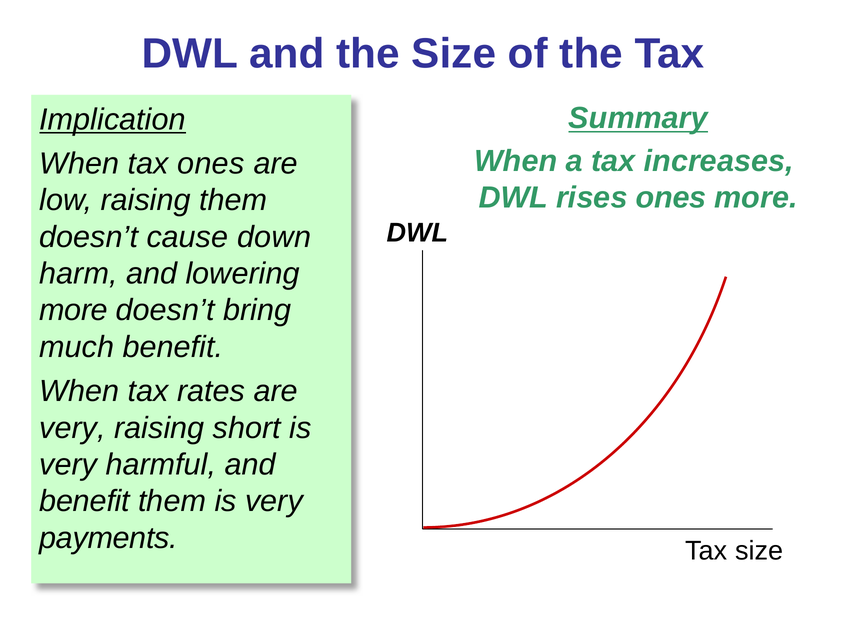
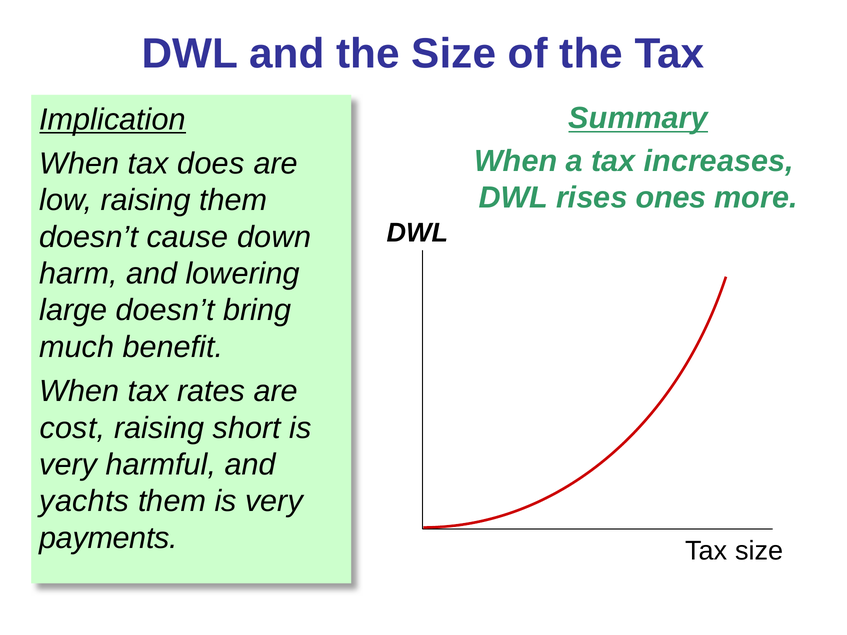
tax ones: ones -> does (211, 164)
more: more -> large (73, 311)
very: very -> cost (72, 428)
benefit: benefit -> yachts (84, 502)
